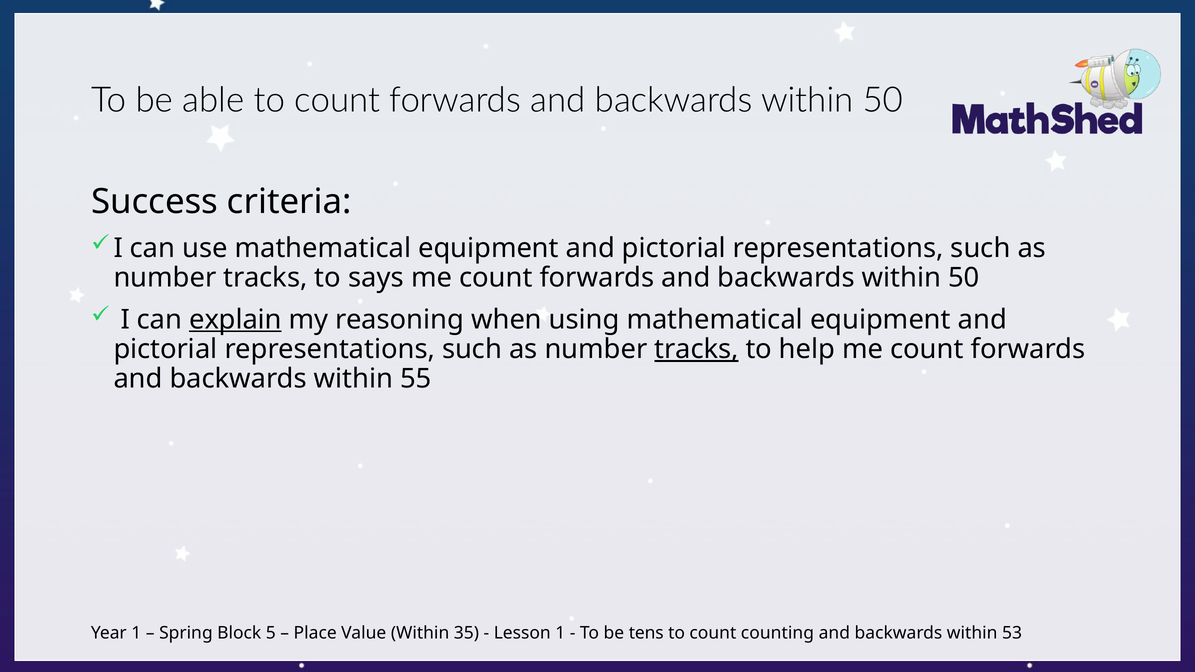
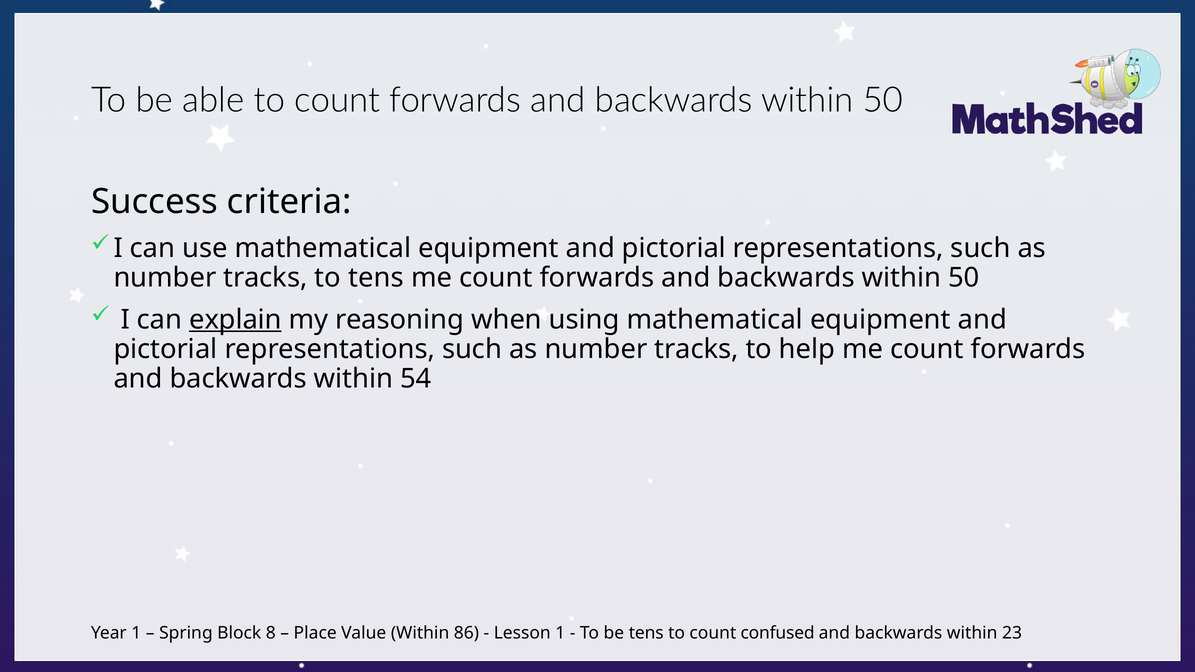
to says: says -> tens (376, 278)
tracks underline: present -> none (696, 349)
55: 55 -> 54 (416, 379)
5: 5 -> 8 (271, 633)
35: 35 -> 86 (466, 633)
counting: counting -> confused (778, 633)
53: 53 -> 23 (1012, 633)
